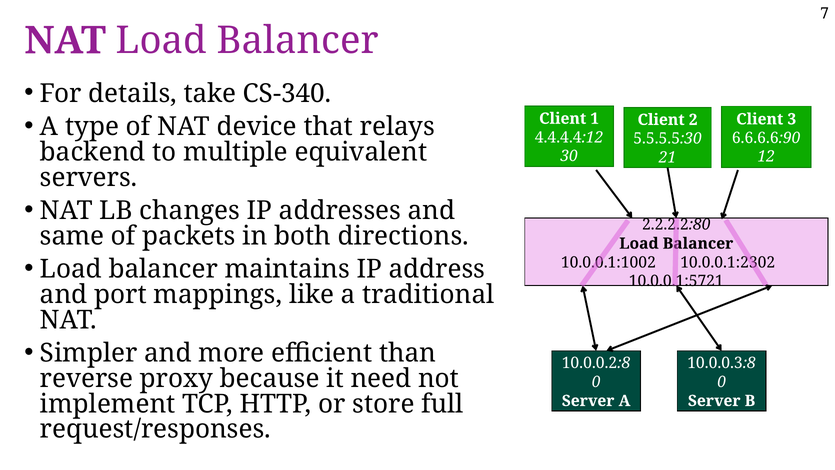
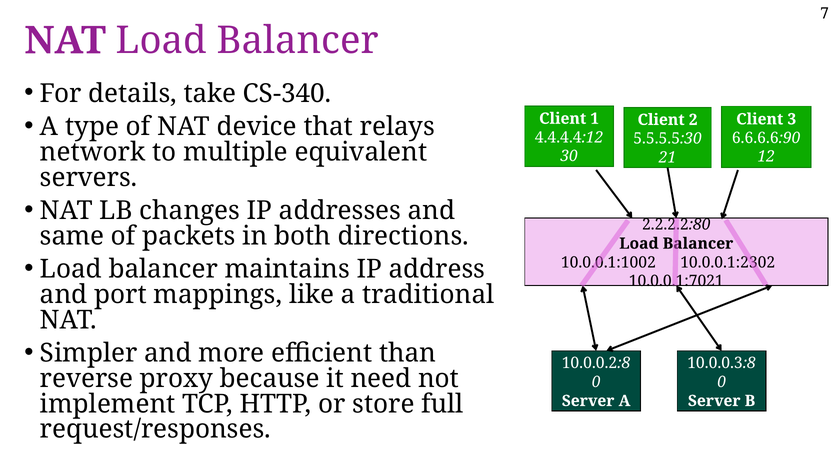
backend: backend -> network (93, 152)
10.0.0.1:5721: 10.0.0.1:5721 -> 10.0.0.1:7021 (676, 281)
